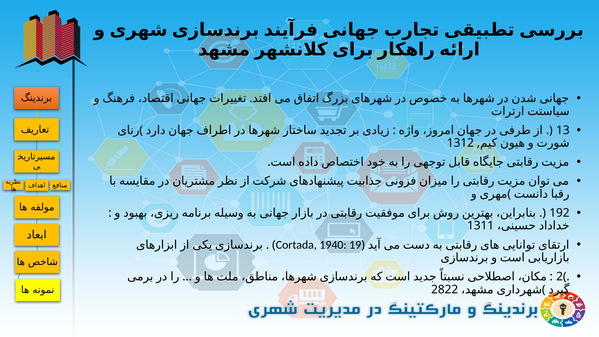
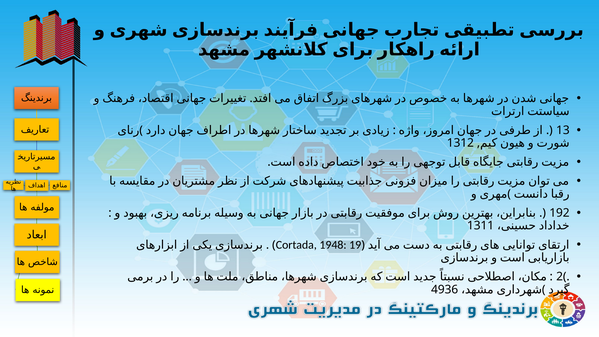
1940: 1940 -> 1948 (333, 245)
2822: 2822 -> 4936 (445, 289)
